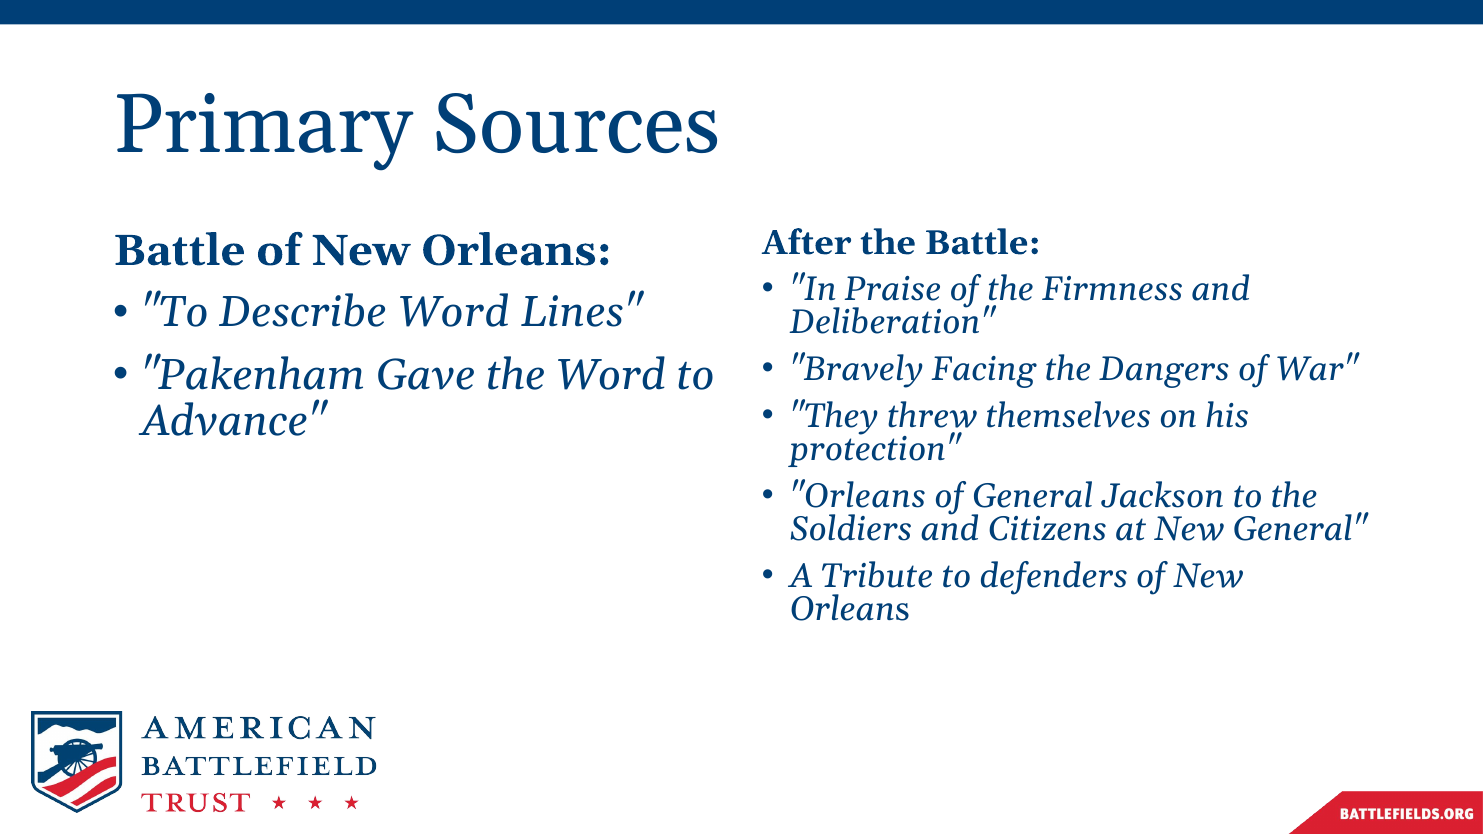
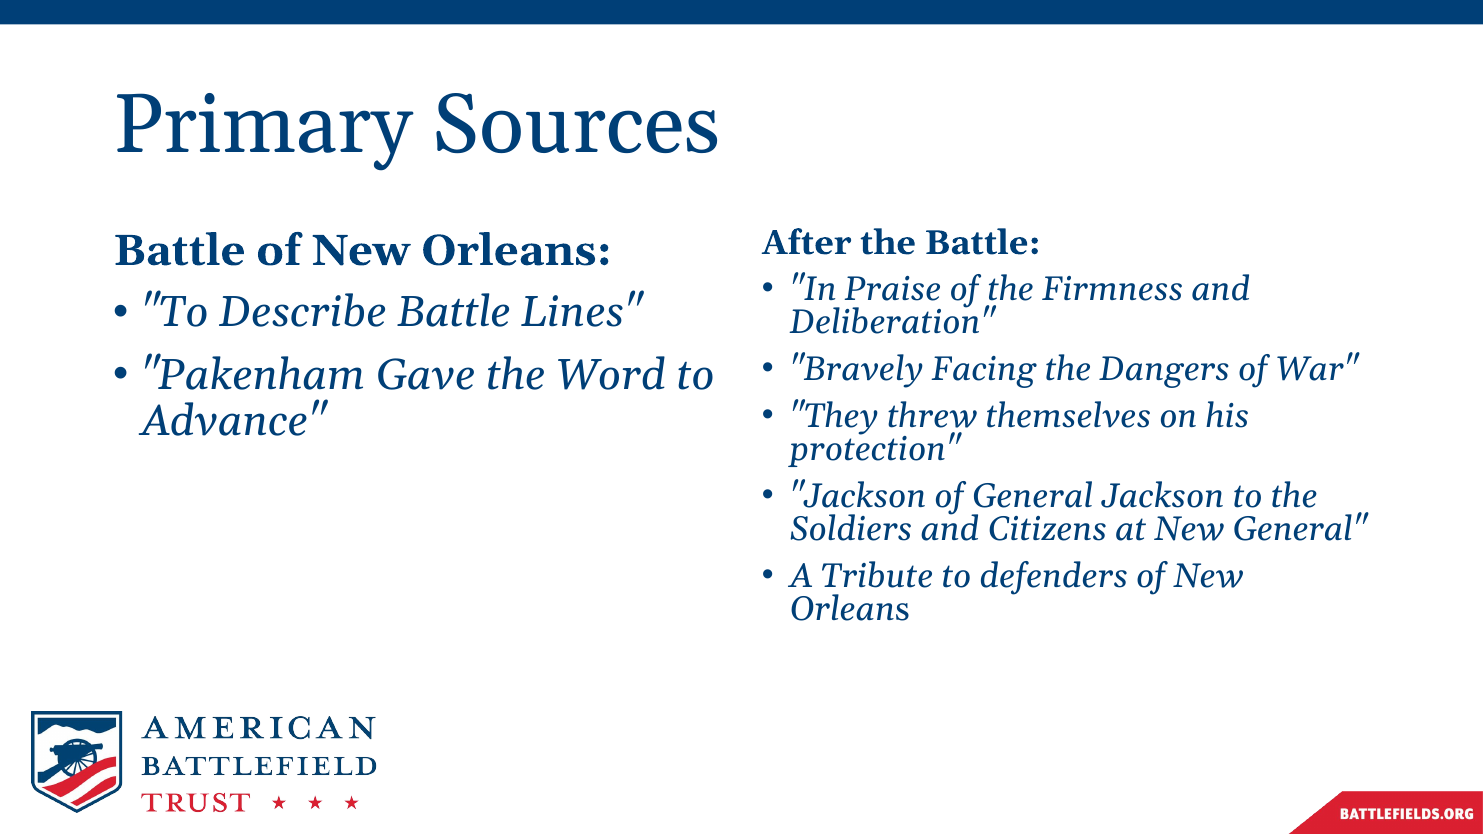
Describe Word: Word -> Battle (454, 313)
Orleans: Orleans -> Jackson (858, 496)
